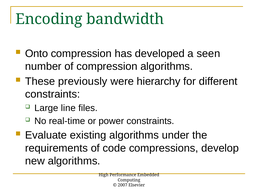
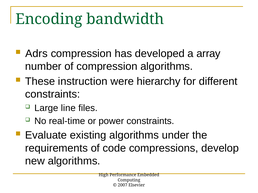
Onto: Onto -> Adrs (36, 54)
seen: seen -> array (209, 54)
previously: previously -> instruction (83, 82)
